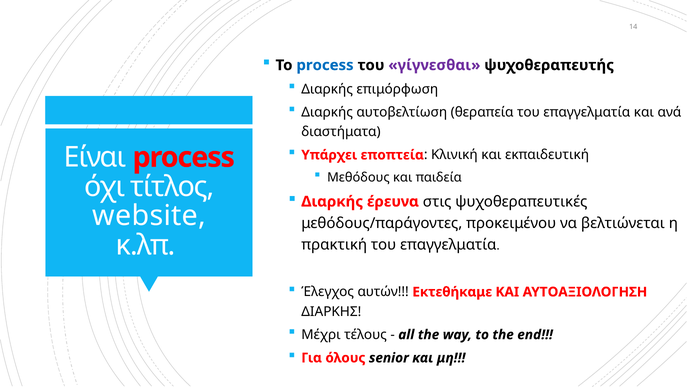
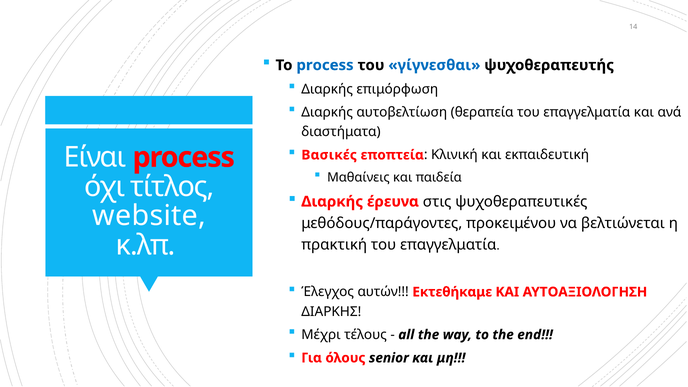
γίγνεσθαι colour: purple -> blue (434, 65)
Υπάρχει: Υπάρχει -> Βασικές (329, 155)
Μεθόδους: Μεθόδους -> Μαθαίνεις (358, 177)
